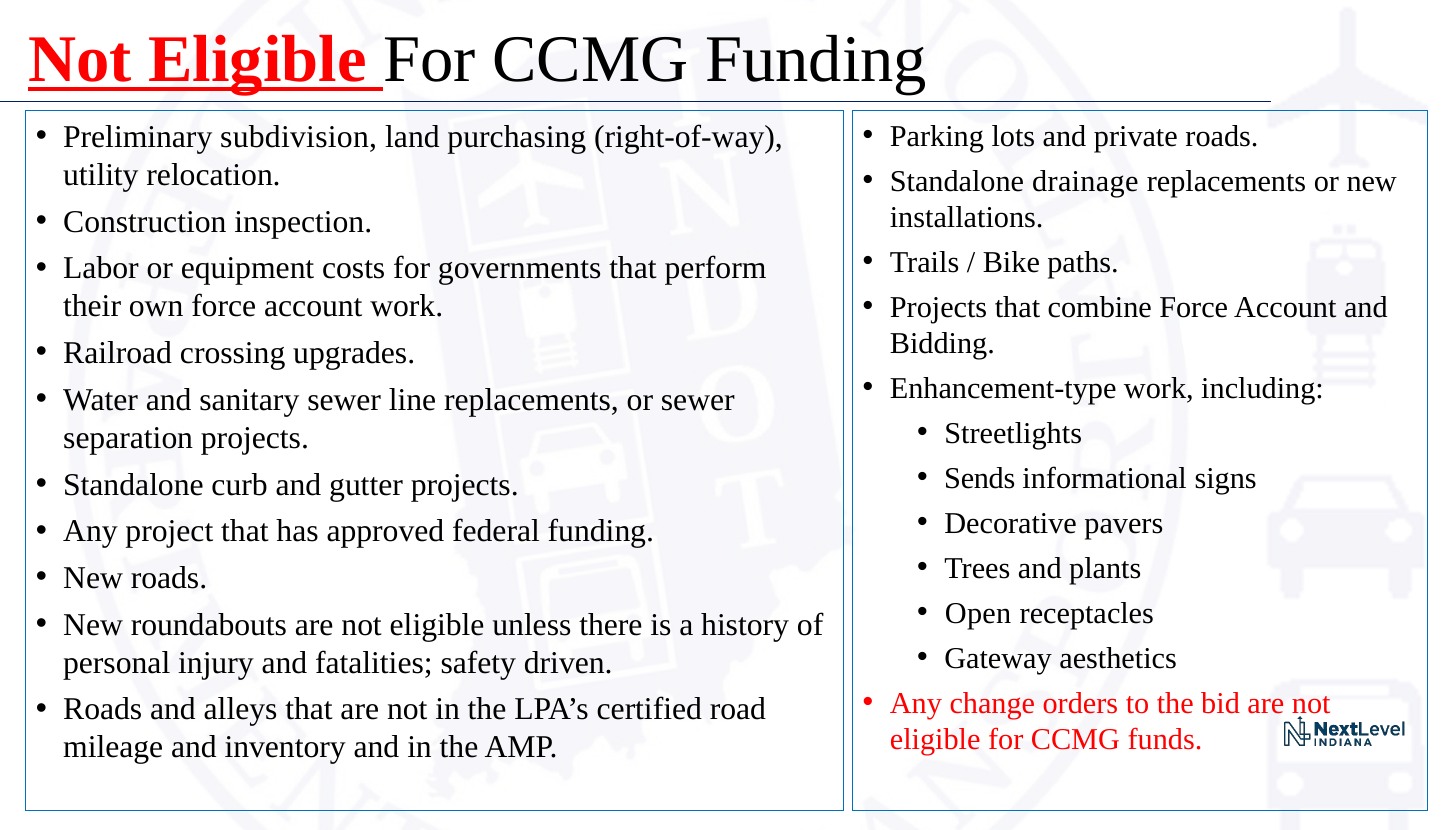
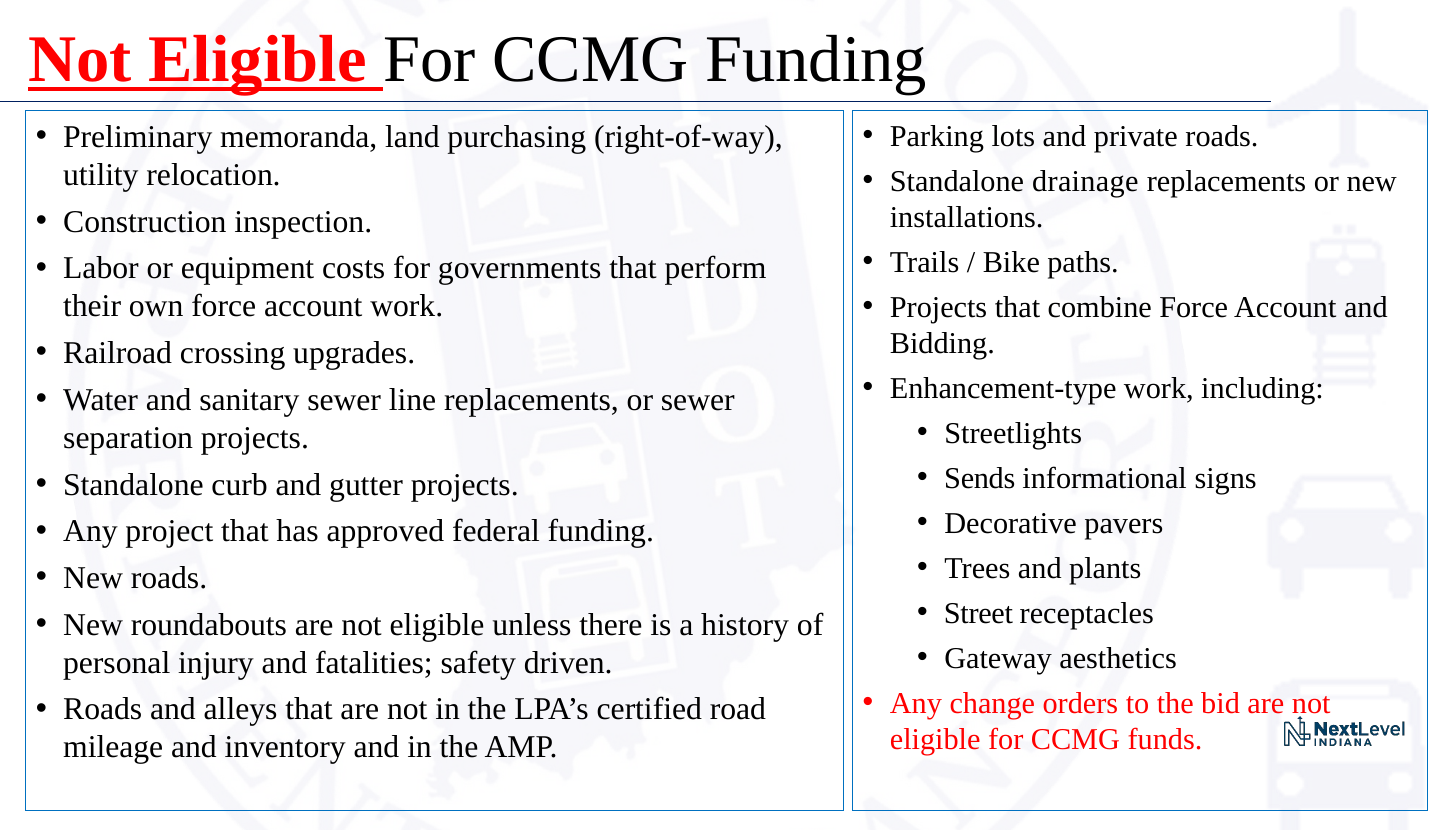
subdivision: subdivision -> memoranda (299, 137)
Open: Open -> Street (978, 614)
